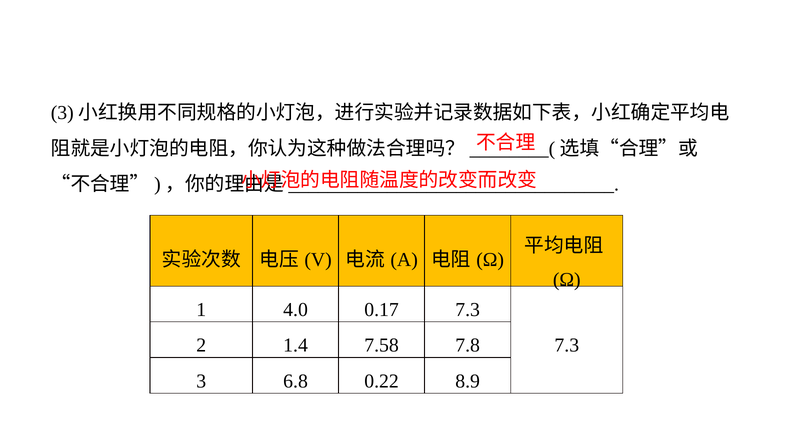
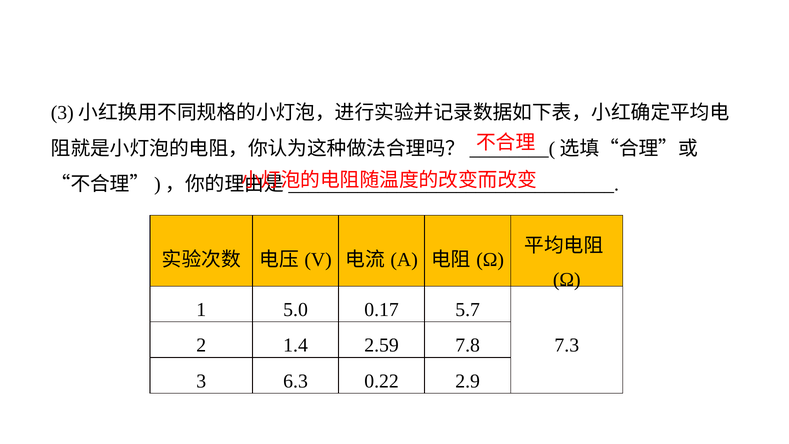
4.0: 4.0 -> 5.0 (296, 309)
0.17 7.3: 7.3 -> 5.7 (468, 309)
7.58: 7.58 -> 2.59 (382, 345)
6.8: 6.8 -> 6.3 (296, 381)
8.9: 8.9 -> 2.9 (468, 381)
